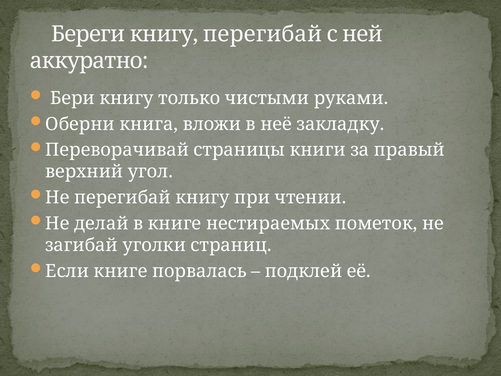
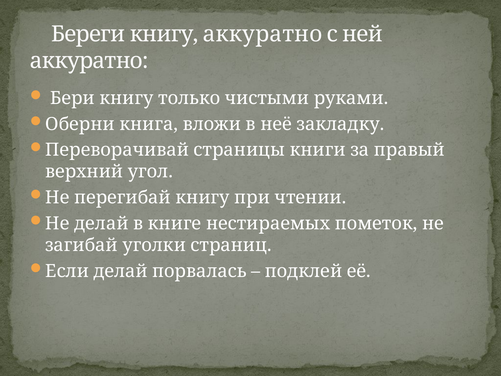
книгу перегибай: перегибай -> аккуратно (263, 34)
Если книге: книге -> делай (121, 271)
